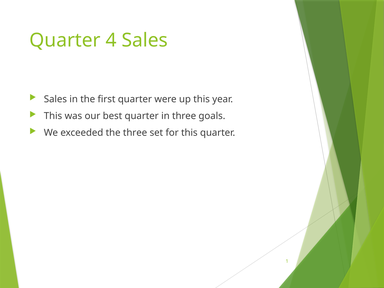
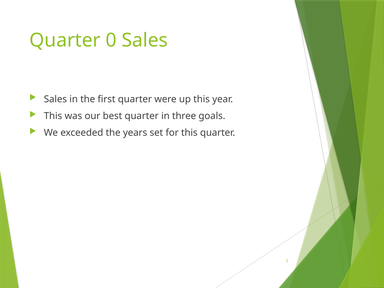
4: 4 -> 0 (111, 40)
the three: three -> years (135, 133)
